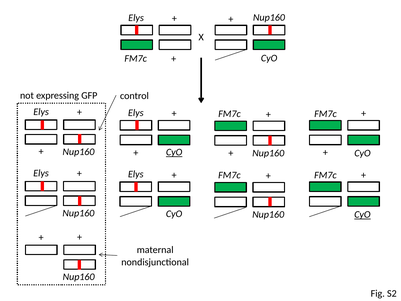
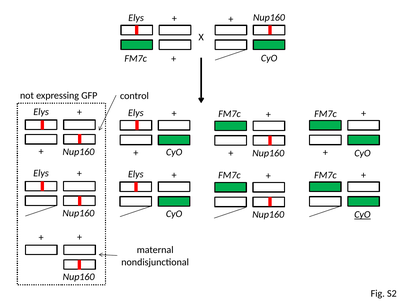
CyO underline: present -> none (174, 152)
